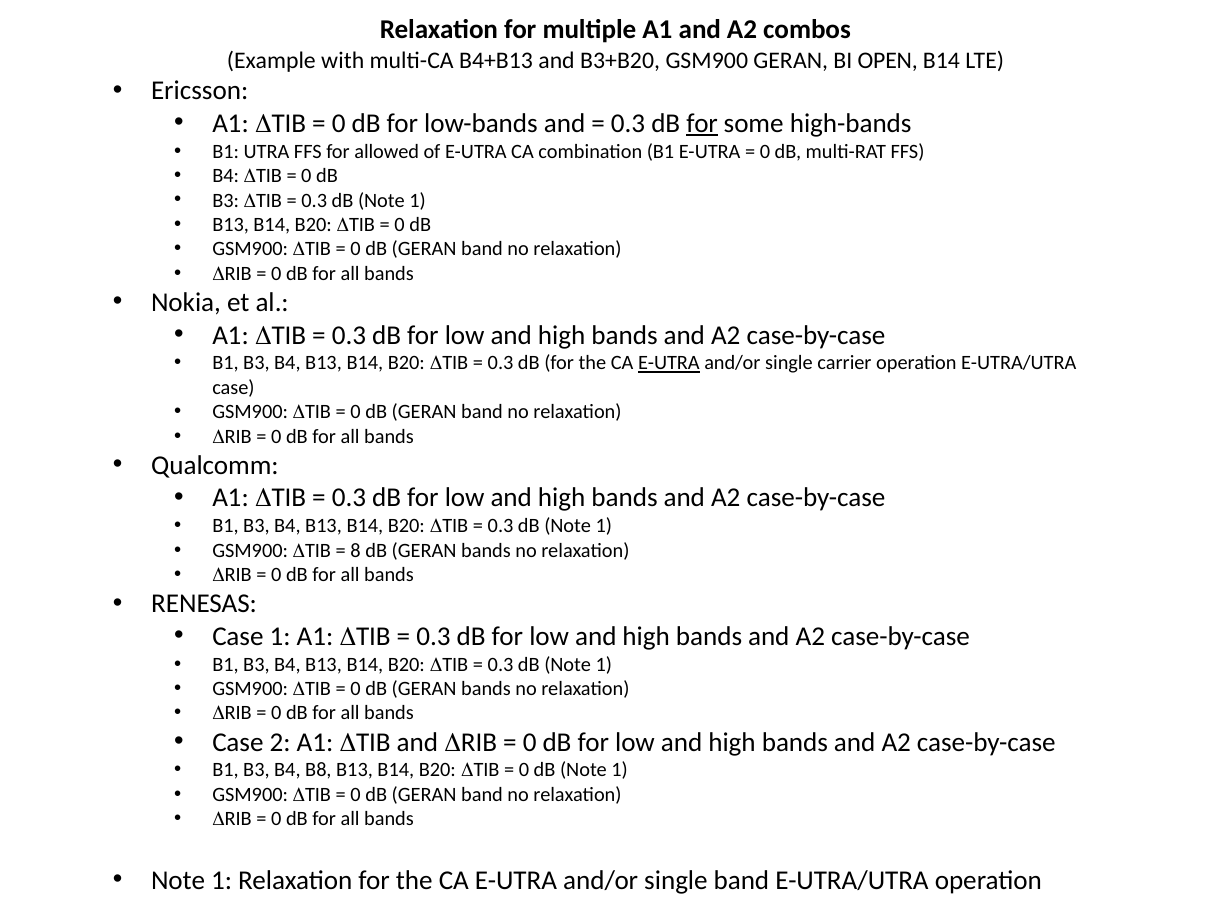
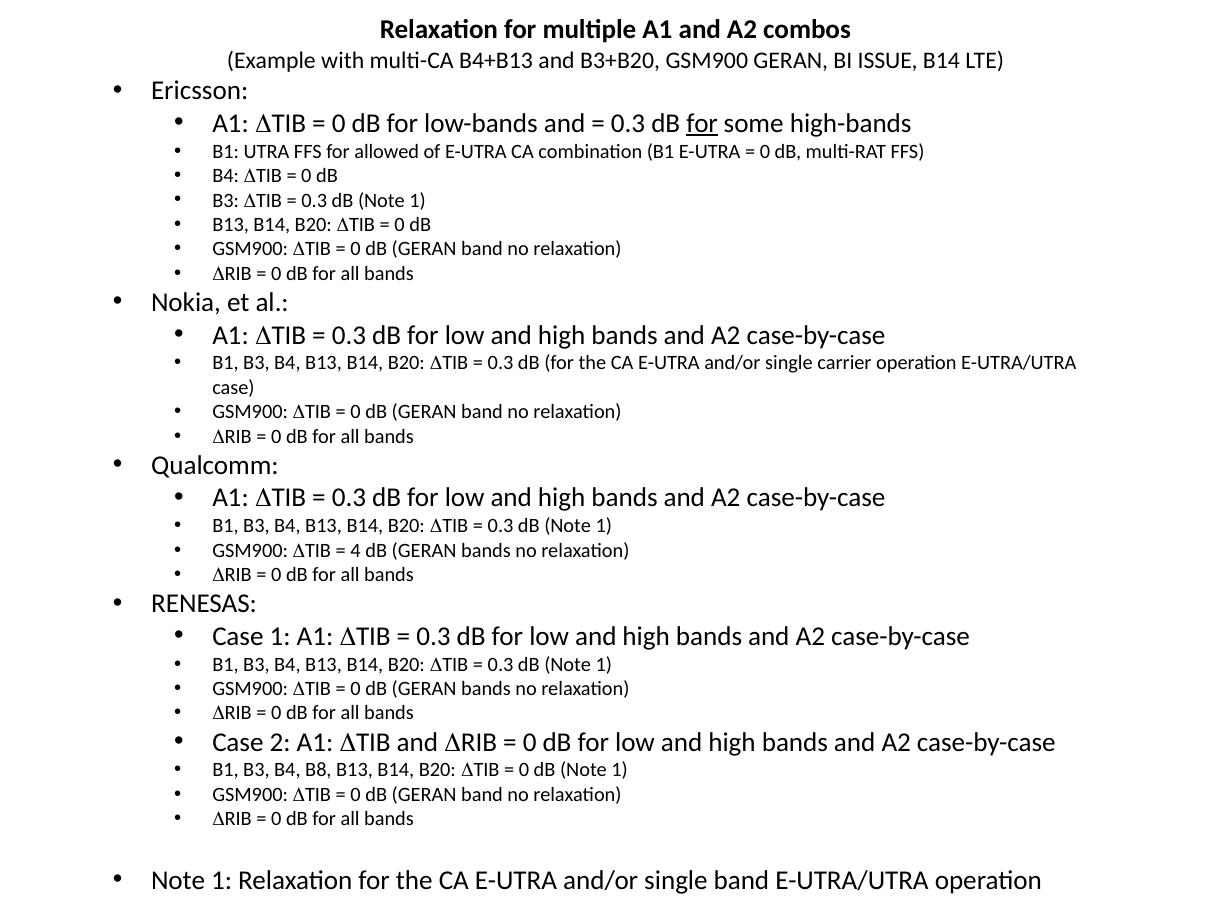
OPEN: OPEN -> ISSUE (888, 60)
E-UTRA underline: present -> none (669, 363)
8: 8 -> 4 (356, 551)
